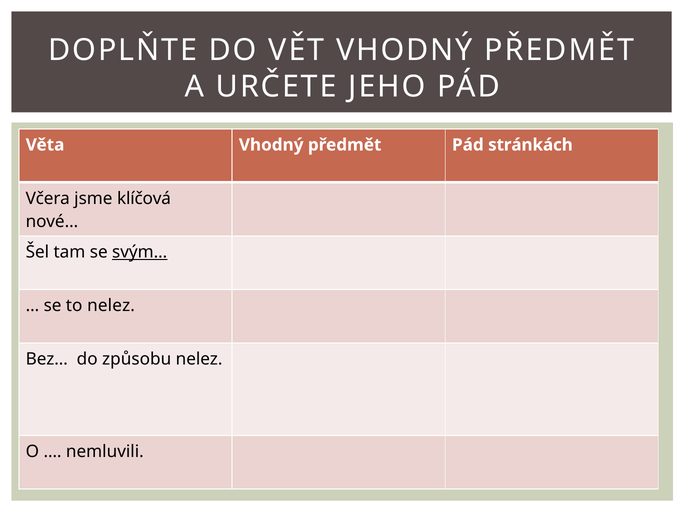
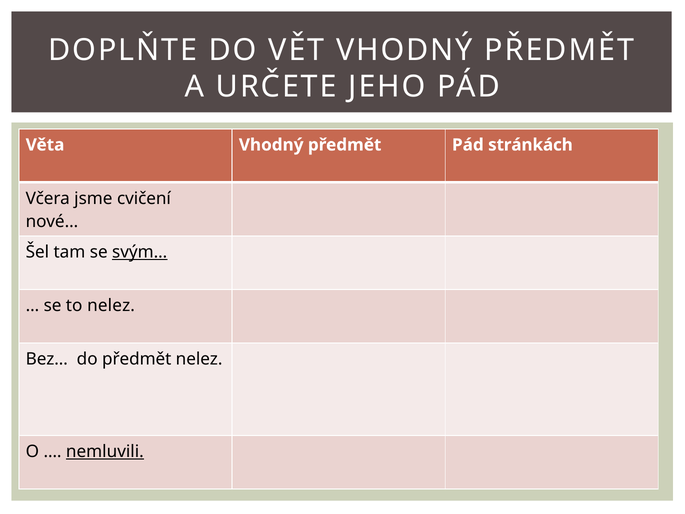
klíčová: klíčová -> cvičení (144, 198)
do způsobu: způsobu -> předmět (137, 359)
nemluvili underline: none -> present (105, 451)
